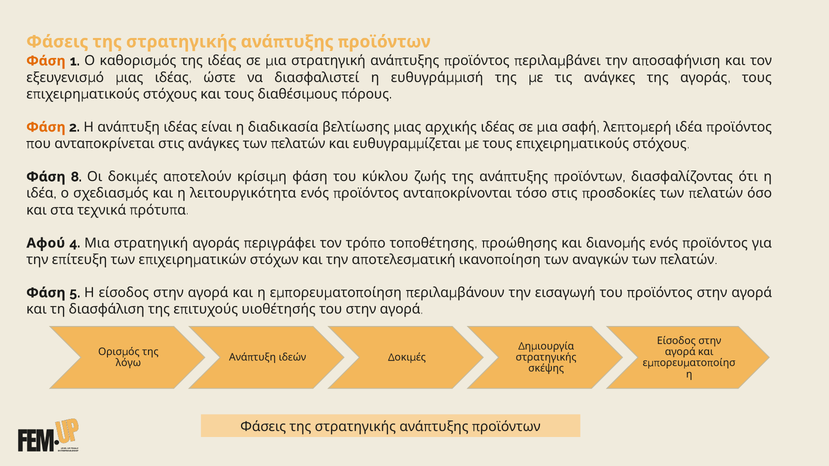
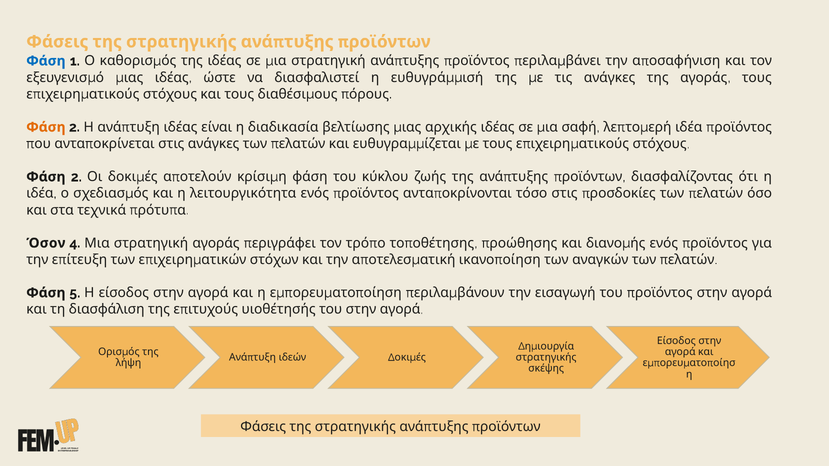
Φάση colour: orange -> blue (46, 61)
8: 8 -> 2 (76, 177)
Αφού: Αφού -> Όσον (46, 243)
λόγω: λόγω -> λήψη (128, 363)
